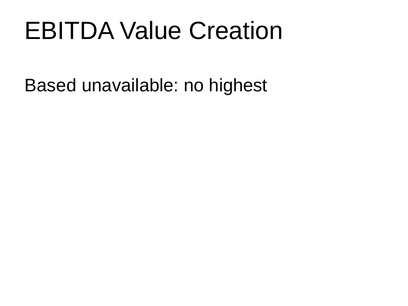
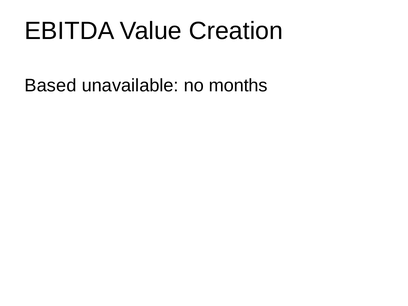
highest: highest -> months (238, 86)
